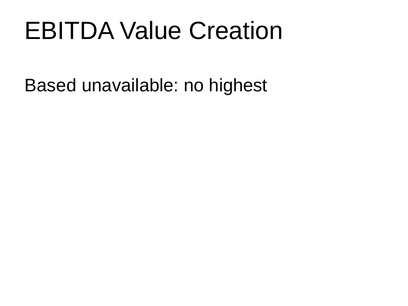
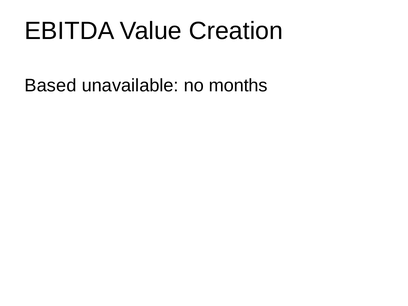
highest: highest -> months (238, 86)
